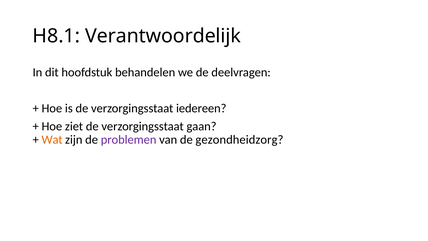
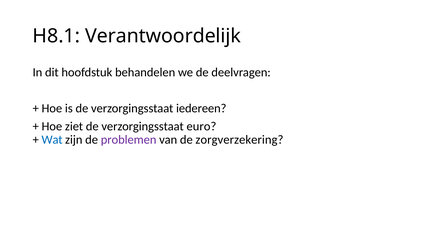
gaan: gaan -> euro (201, 126)
Wat colour: orange -> blue (52, 140)
gezondheidzorg: gezondheidzorg -> zorgverzekering (239, 140)
